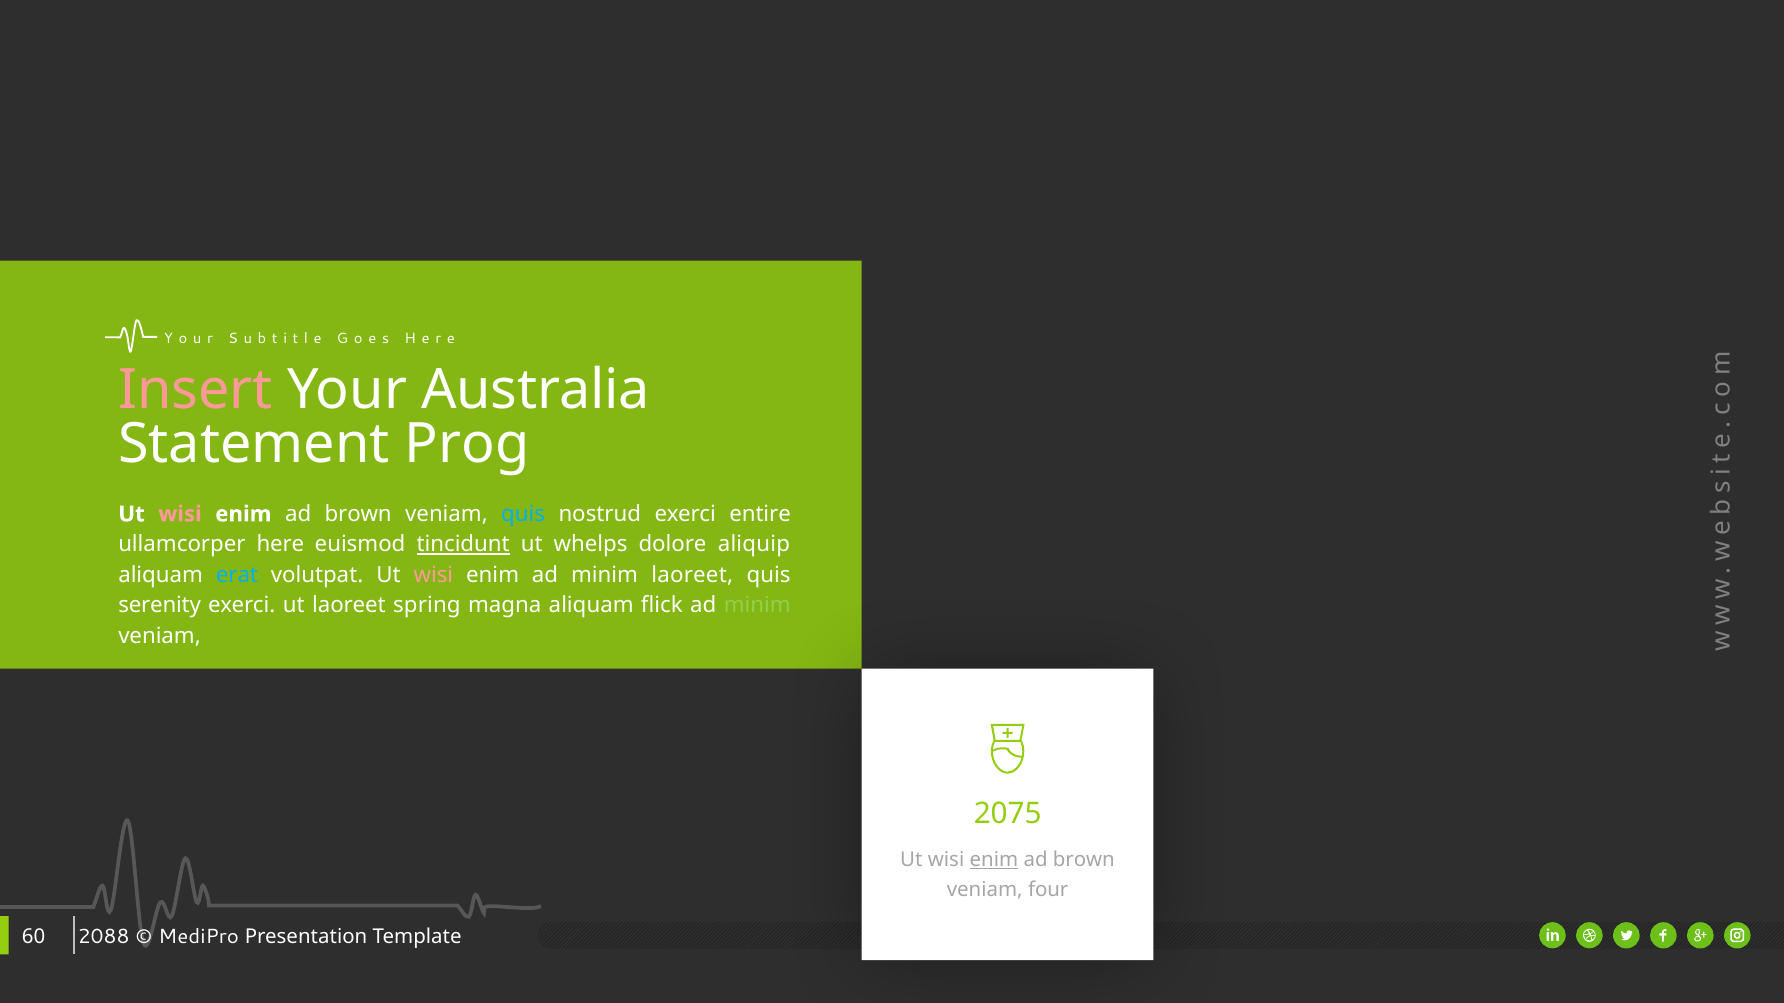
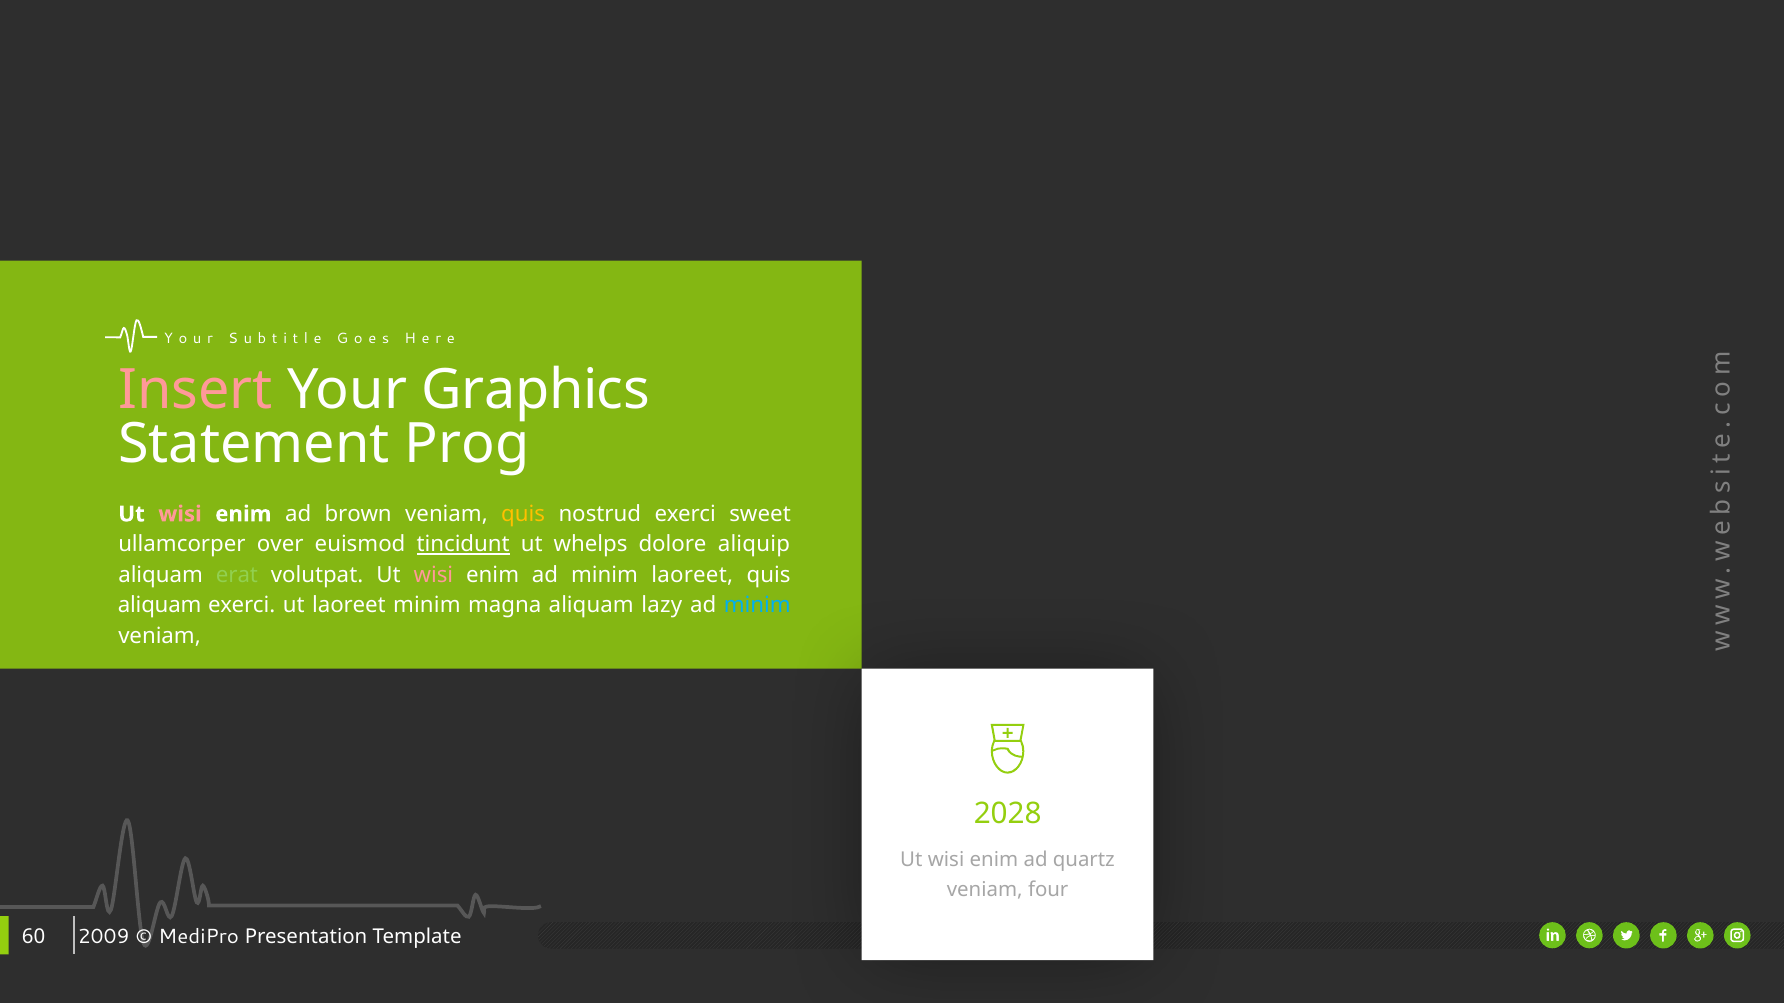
Australia: Australia -> Graphics (536, 391)
quis colour: light blue -> yellow (523, 514)
entire: entire -> sweet (760, 514)
here: here -> over (280, 545)
erat colour: light blue -> light green (237, 575)
serenity: serenity -> aliquam (160, 606)
laoreet spring: spring -> minim (427, 606)
flick: flick -> lazy (662, 606)
minim colour: light green -> light blue (757, 606)
2075: 2075 -> 2028 (1008, 814)
enim underline: present -> none (994, 860)
brown: brown -> quartz (1084, 860)
2088: 2088 -> 2009 (104, 937)
